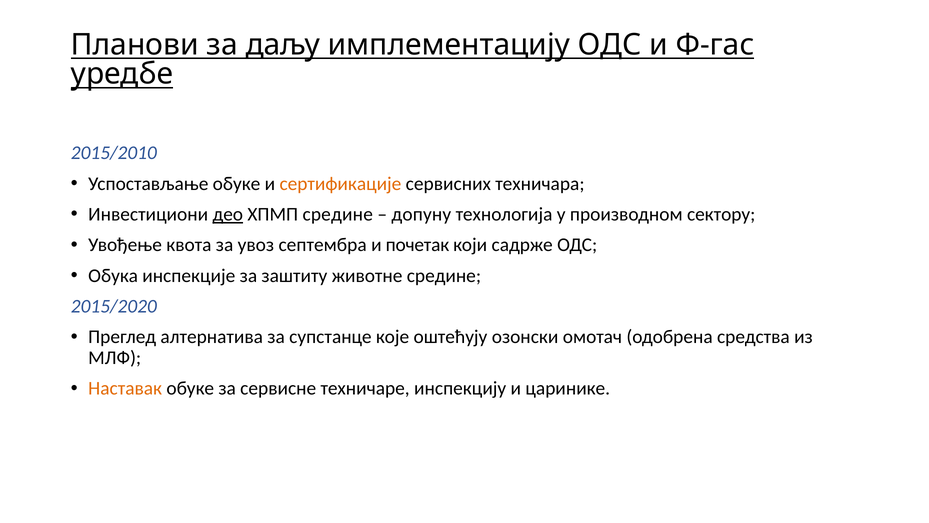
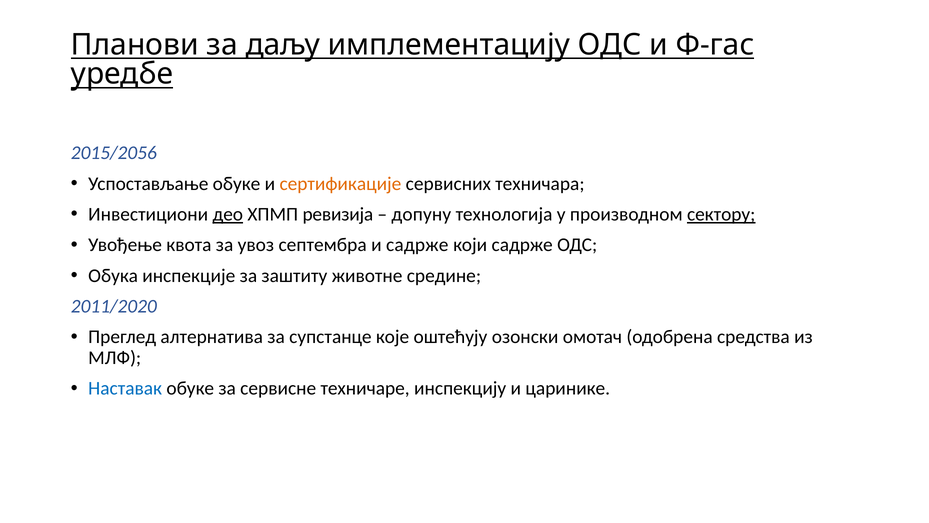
2015/2010: 2015/2010 -> 2015/2056 (114, 153)
ХПМП средине: средине -> ревизија (338, 214)
сектору underline: none -> present (721, 214)
и почетак: почетак -> садрже (417, 245)
2015/2020: 2015/2020 -> 2011/2020 (114, 306)
Наставак colour: orange -> blue (125, 388)
